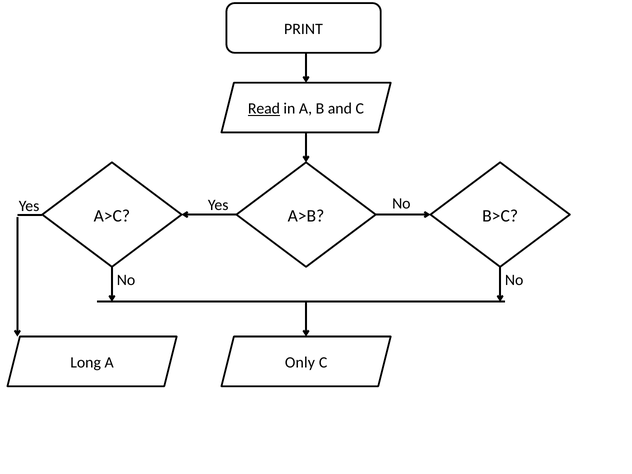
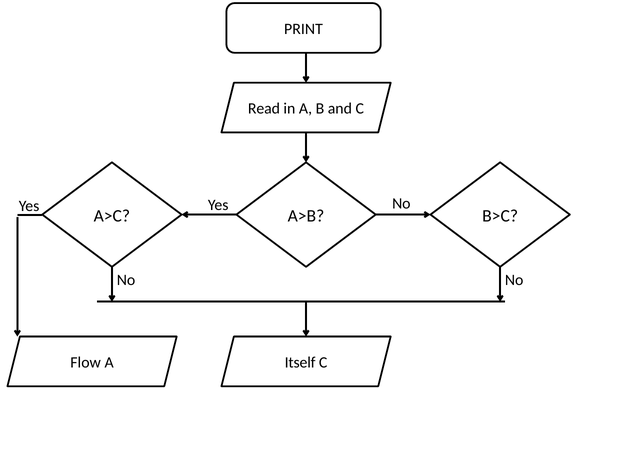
Read underline: present -> none (264, 109)
Long: Long -> Flow (86, 362)
Only: Only -> Itself (300, 362)
